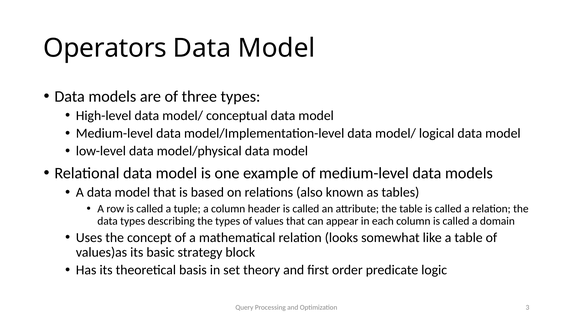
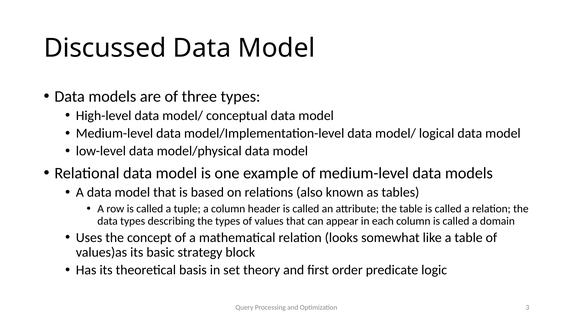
Operators: Operators -> Discussed (105, 48)
